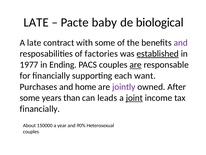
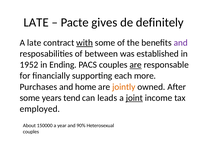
baby: baby -> gives (104, 22)
biological: biological -> definitely (160, 22)
with underline: none -> present (85, 43)
factories: factories -> between (101, 54)
established underline: present -> none (158, 54)
1977: 1977 -> 1952 (29, 65)
want: want -> more (145, 76)
jointly colour: purple -> orange (124, 87)
than: than -> tend (72, 98)
financially: financially -> employed (40, 109)
